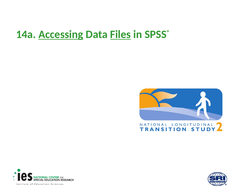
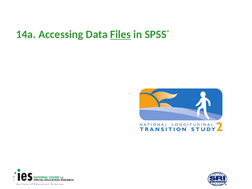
Accessing underline: present -> none (61, 34)
